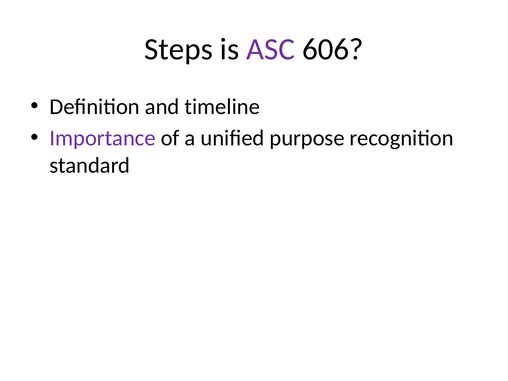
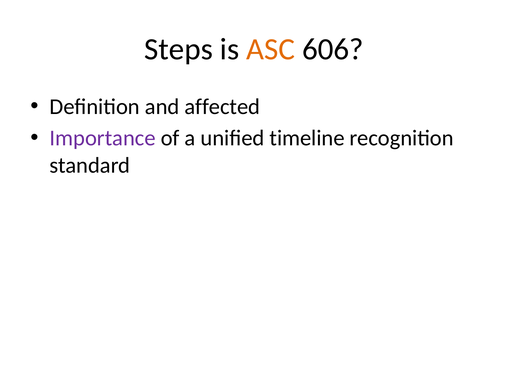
ASC colour: purple -> orange (271, 49)
timeline: timeline -> affected (222, 107)
purpose: purpose -> timeline (307, 138)
